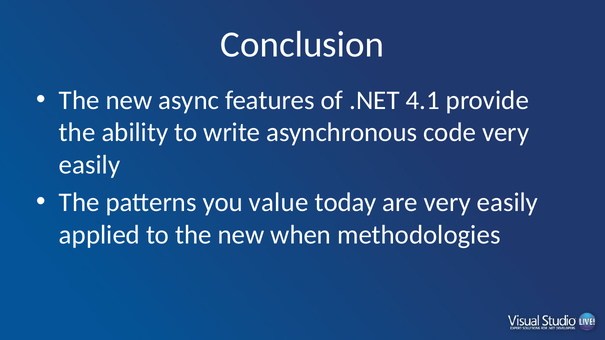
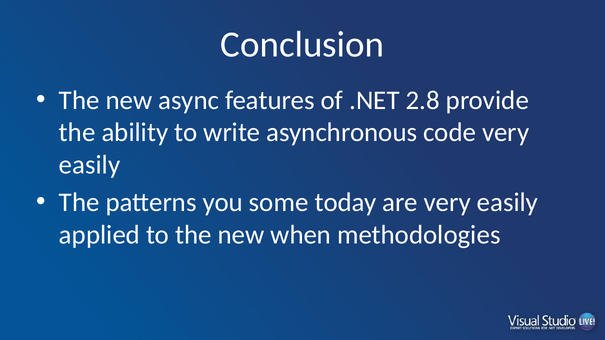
4.1: 4.1 -> 2.8 (423, 100)
value: value -> some (279, 203)
